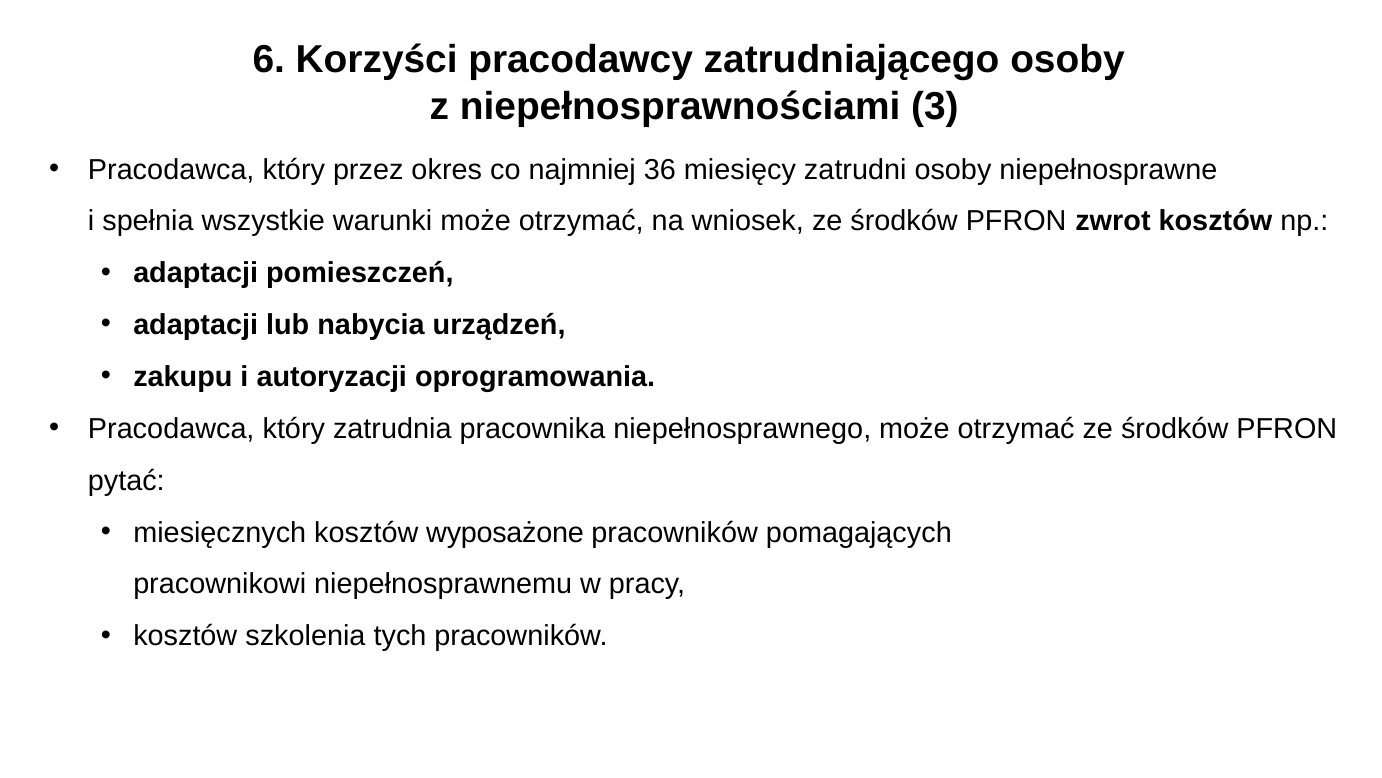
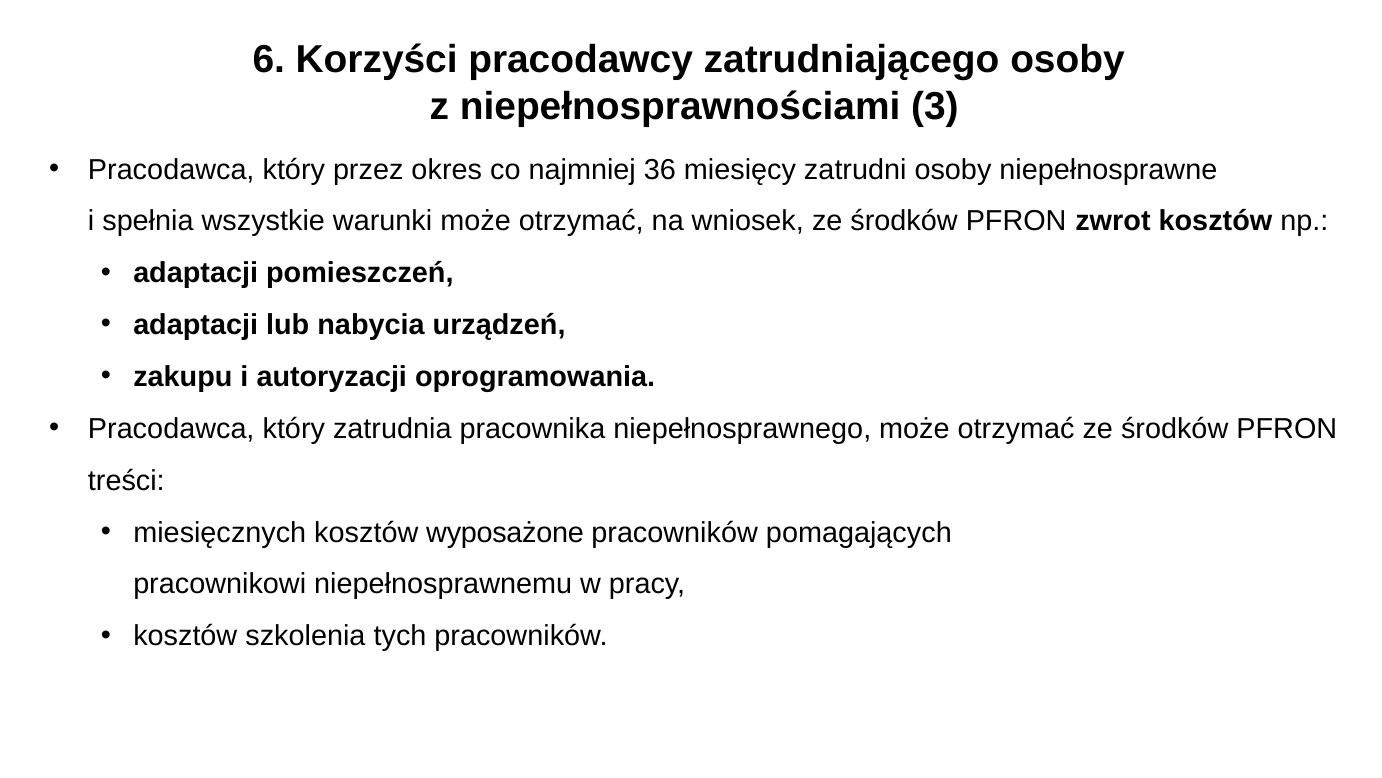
pytać: pytać -> treści (126, 480)
